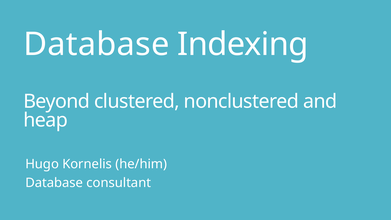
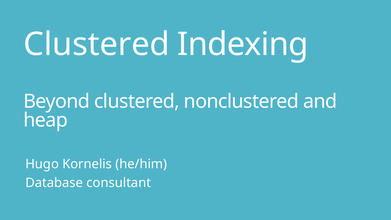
Database: Database -> Clustered (97, 44)
